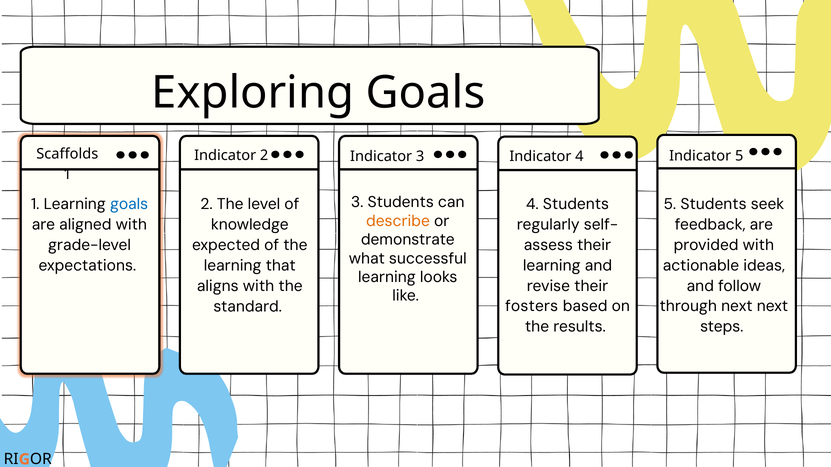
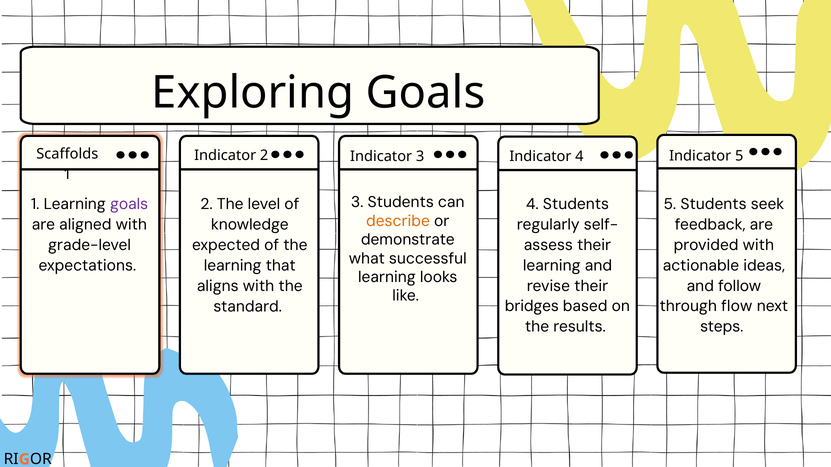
goals colour: blue -> purple (129, 204)
fosters: fosters -> bridges (532, 307)
through next: next -> flow (737, 307)
